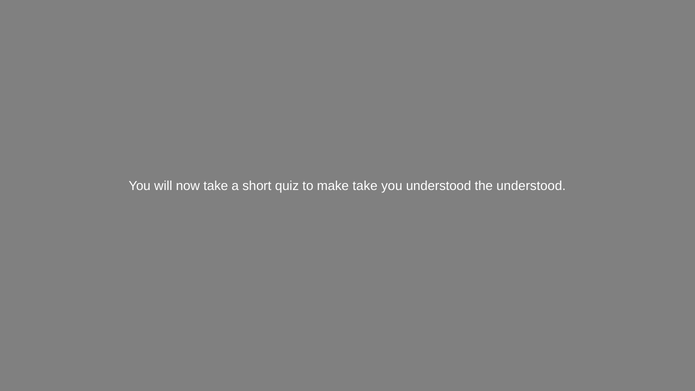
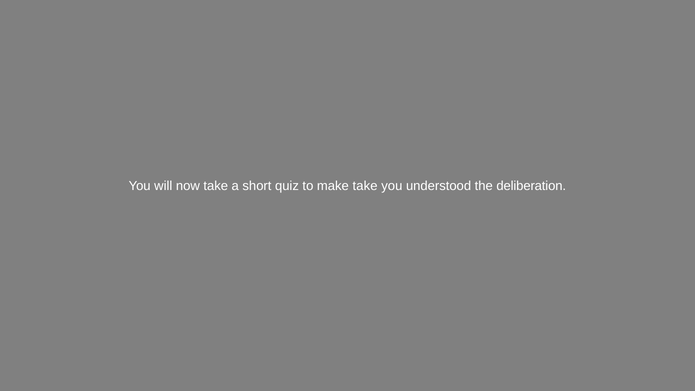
the understood: understood -> deliberation (531, 186)
